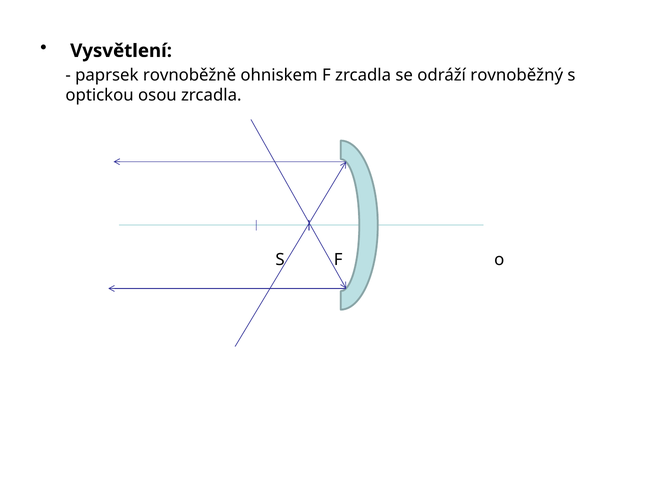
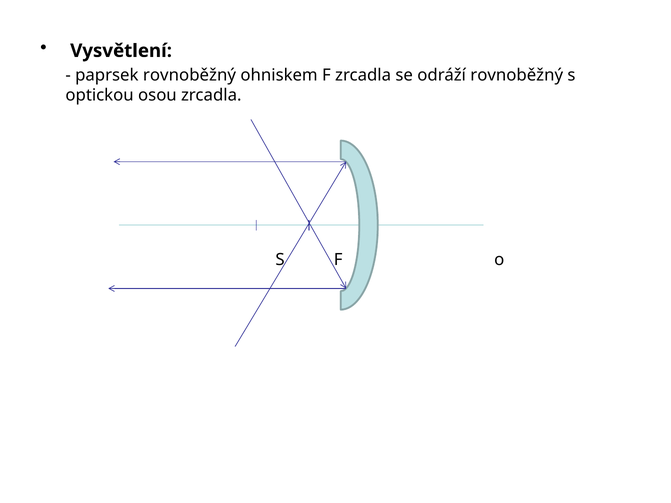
paprsek rovnoběžně: rovnoběžně -> rovnoběžný (189, 75)
